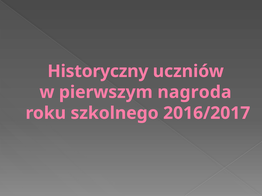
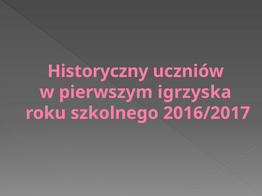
nagroda: nagroda -> igrzyska (194, 92)
